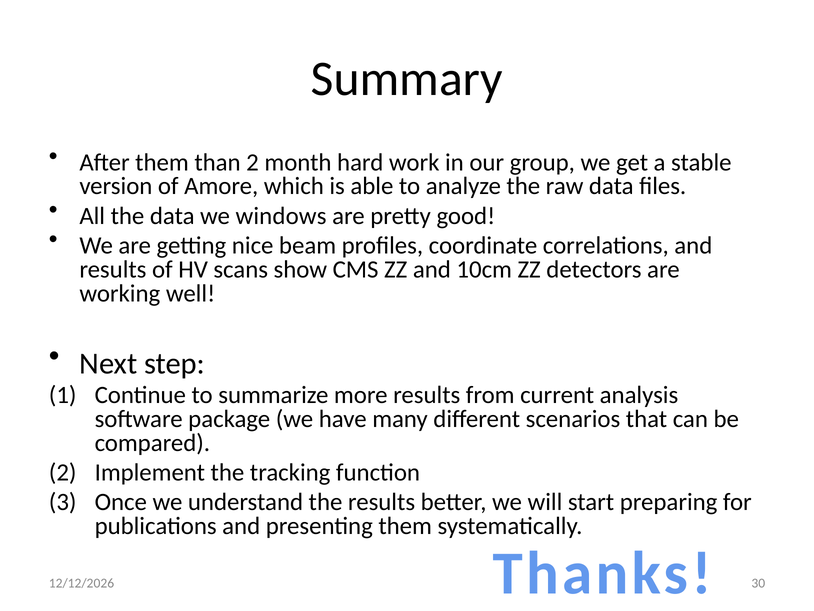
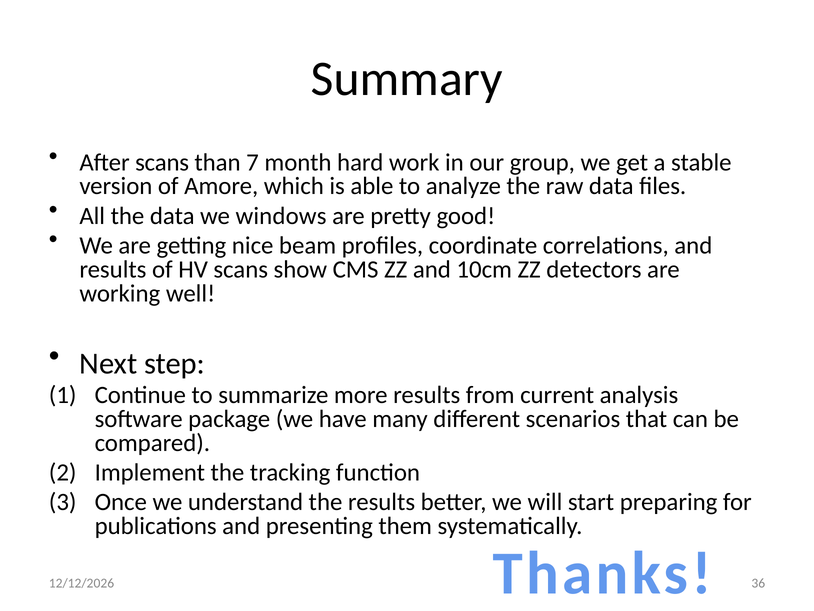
After them: them -> scans (162, 162)
than 2: 2 -> 7 (252, 162)
30: 30 -> 36 (758, 583)
